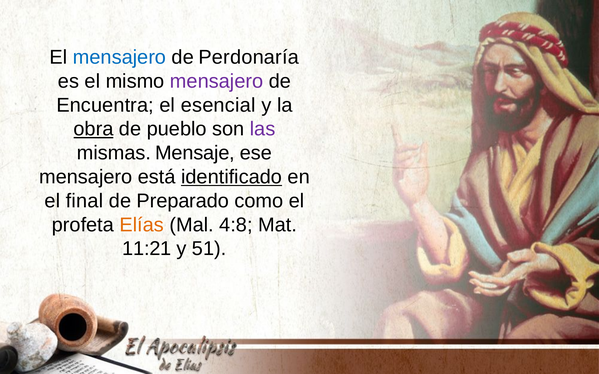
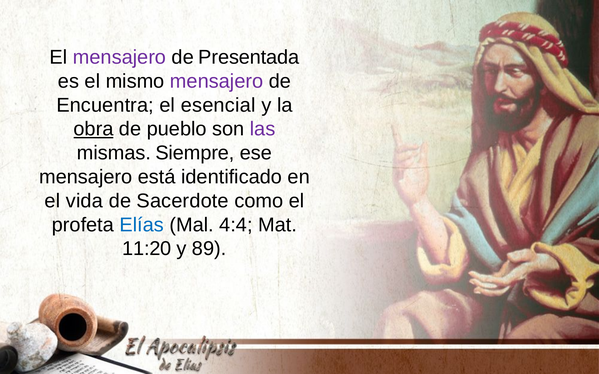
mensajero colour: blue -> purple (120, 57)
Perdonaría: Perdonaría -> Presentada (249, 57)
Mensaje: Mensaje -> Siempre (195, 153)
identificado underline: present -> none (232, 177)
final: final -> vida (84, 201)
Preparado: Preparado -> Sacerdote (183, 201)
Elías colour: orange -> blue (142, 225)
4:8: 4:8 -> 4:4 (236, 225)
11:21: 11:21 -> 11:20 (147, 249)
51: 51 -> 89 (209, 249)
